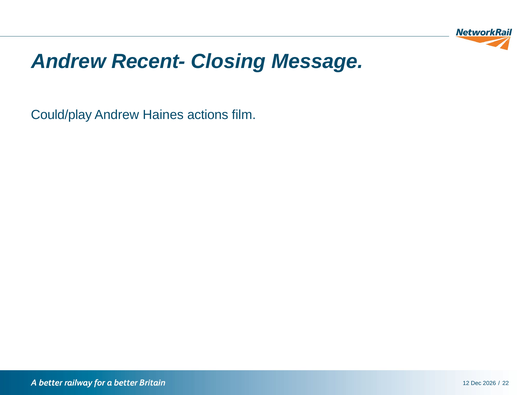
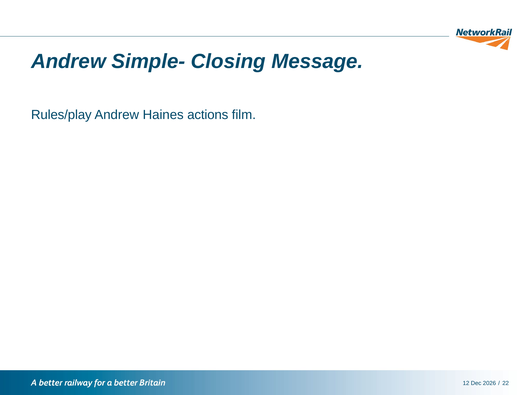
Recent-: Recent- -> Simple- (148, 61)
Could/play: Could/play -> Rules/play (61, 115)
